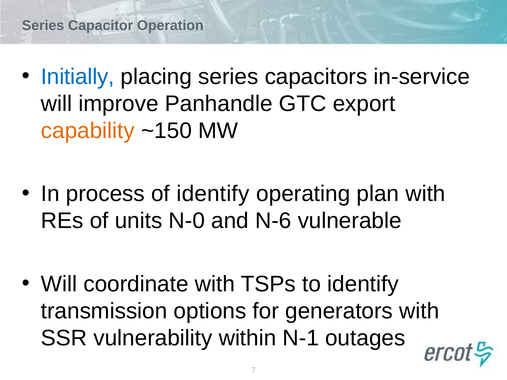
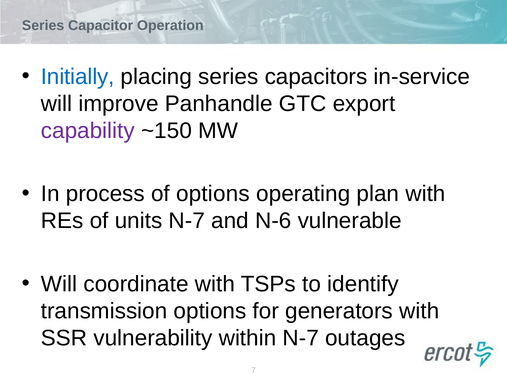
capability colour: orange -> purple (88, 131)
of identify: identify -> options (213, 194)
units N-0: N-0 -> N-7 (187, 221)
within N-1: N-1 -> N-7 (301, 338)
